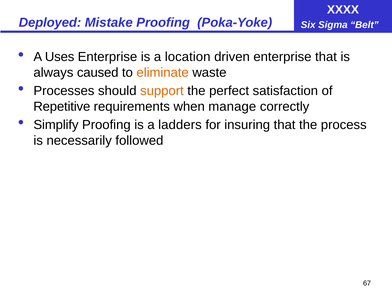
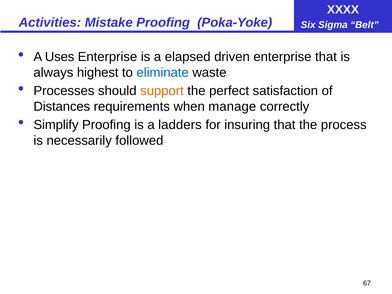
Deployed: Deployed -> Activities (50, 22)
location: location -> elapsed (188, 57)
caused: caused -> highest (98, 73)
eliminate colour: orange -> blue (163, 73)
Repetitive: Repetitive -> Distances (62, 107)
